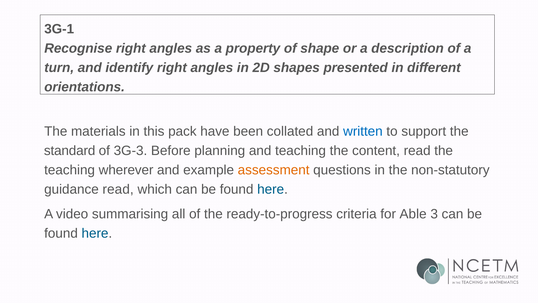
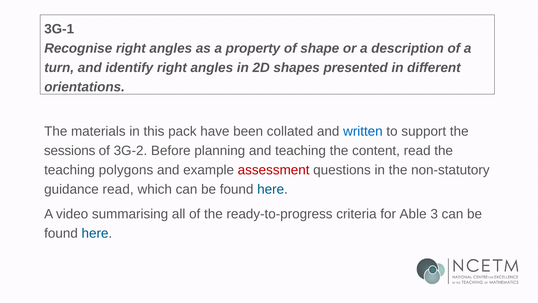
standard: standard -> sessions (70, 151)
3G-3: 3G-3 -> 3G-2 (130, 151)
wherever: wherever -> polygons (126, 170)
assessment colour: orange -> red (274, 170)
